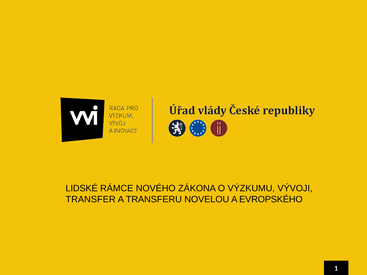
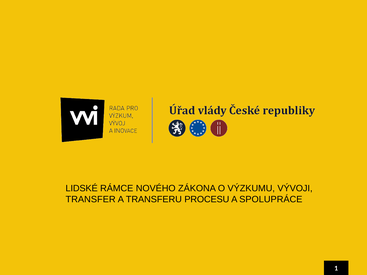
NOVELOU: NOVELOU -> PROCESU (207, 200)
EVROPSKÉHO: EVROPSKÉHO -> SPOLUPRÁCE (271, 200)
